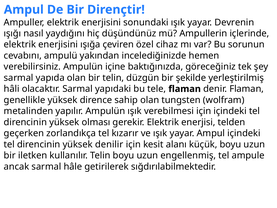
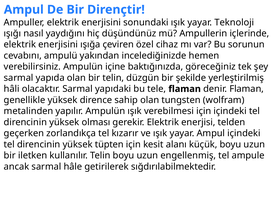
Devrenin: Devrenin -> Teknoloji (234, 22)
denilir: denilir -> tüpten (109, 144)
